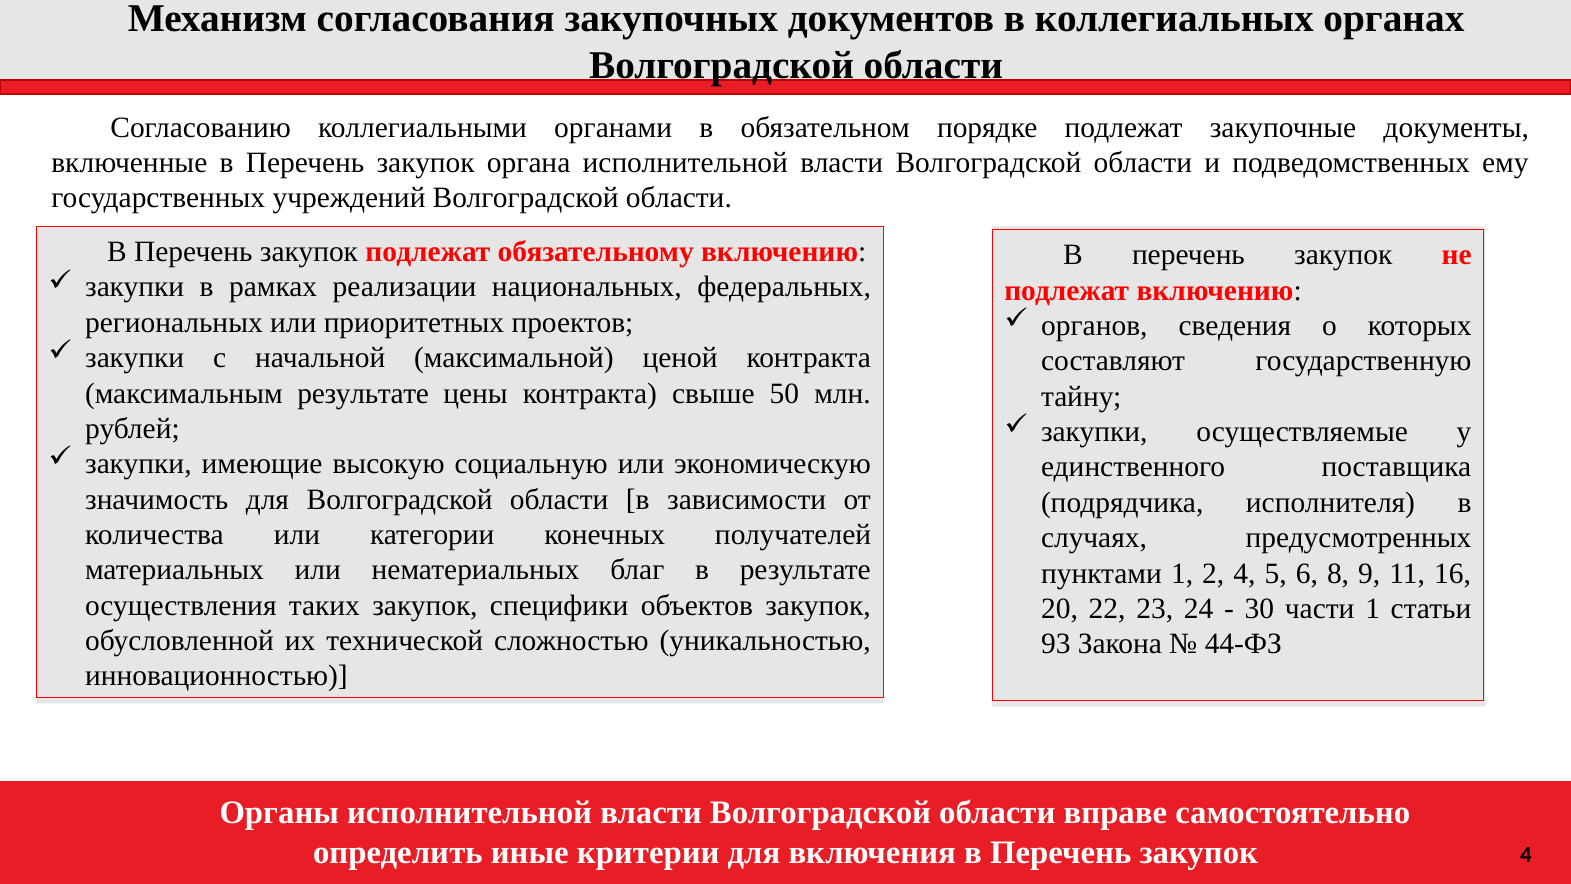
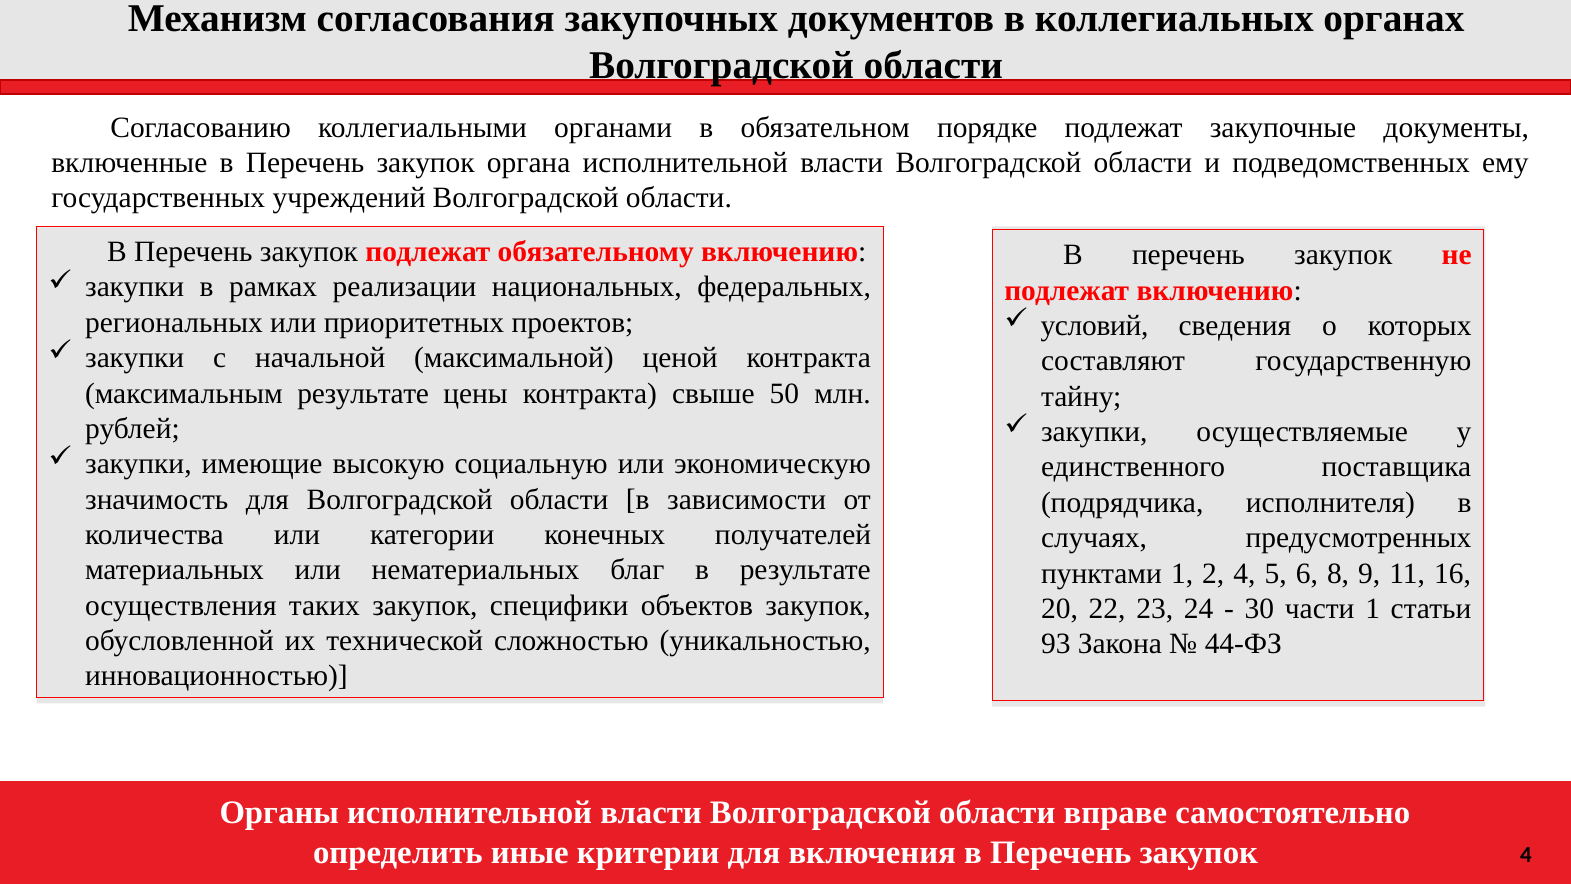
органов: органов -> условий (1095, 326)
